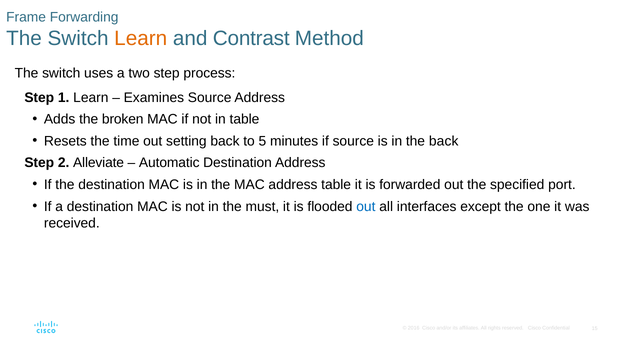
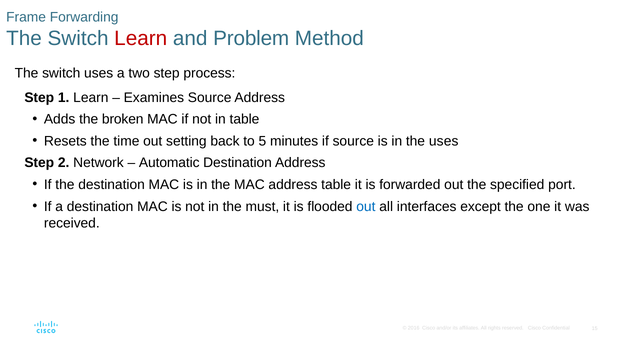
Learn colour: orange -> red (141, 38)
Contrast: Contrast -> Problem (251, 38)
the back: back -> uses (444, 141)
Alleviate: Alleviate -> Network (98, 163)
